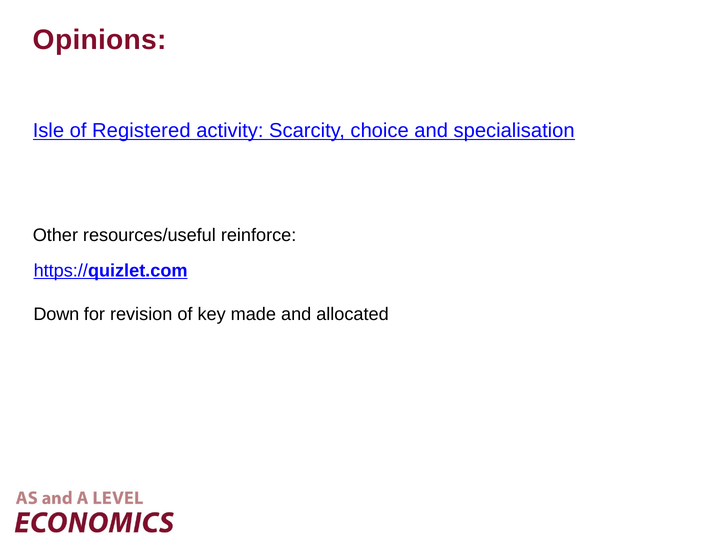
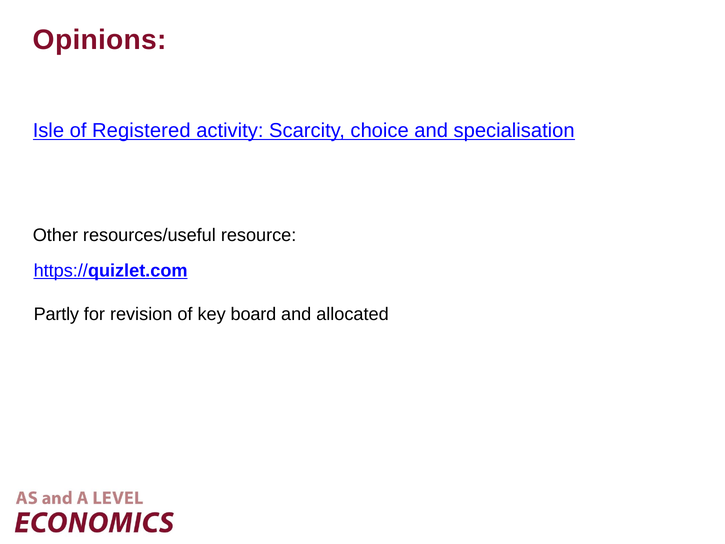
reinforce: reinforce -> resource (259, 235)
Down: Down -> Partly (56, 314)
made: made -> board (253, 314)
